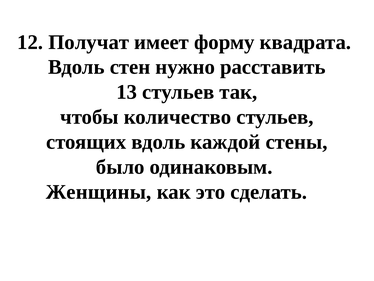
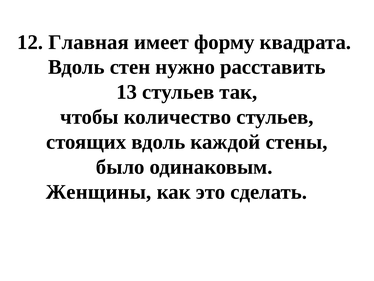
Получат: Получат -> Главная (89, 42)
